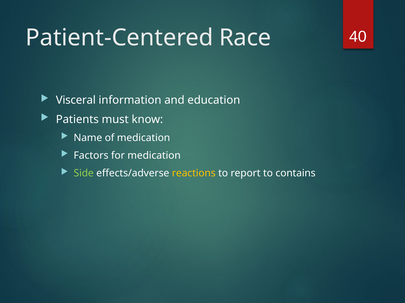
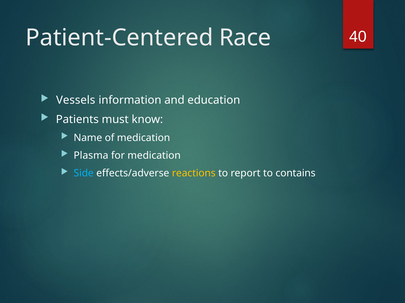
Visceral: Visceral -> Vessels (76, 101)
Factors: Factors -> Plasma (91, 156)
Side colour: light green -> light blue (84, 174)
